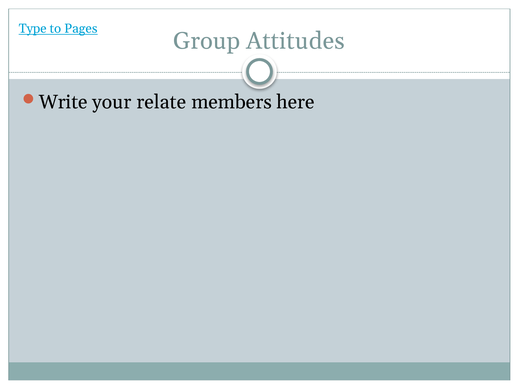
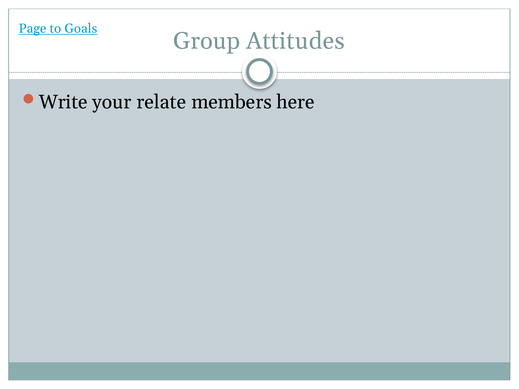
Type: Type -> Page (33, 29)
Pages: Pages -> Goals (81, 29)
